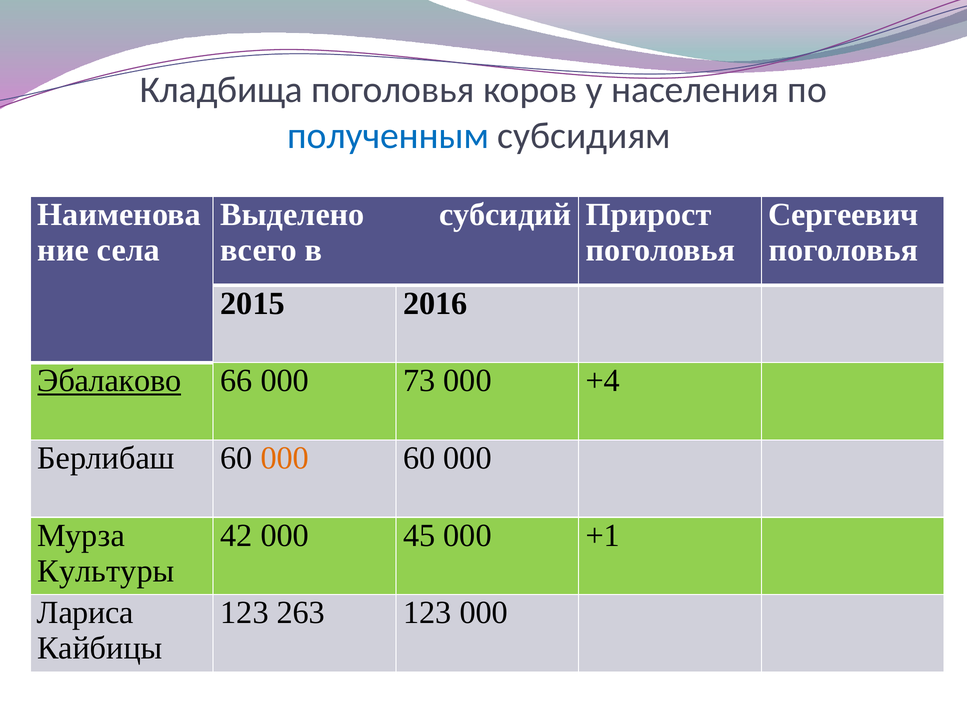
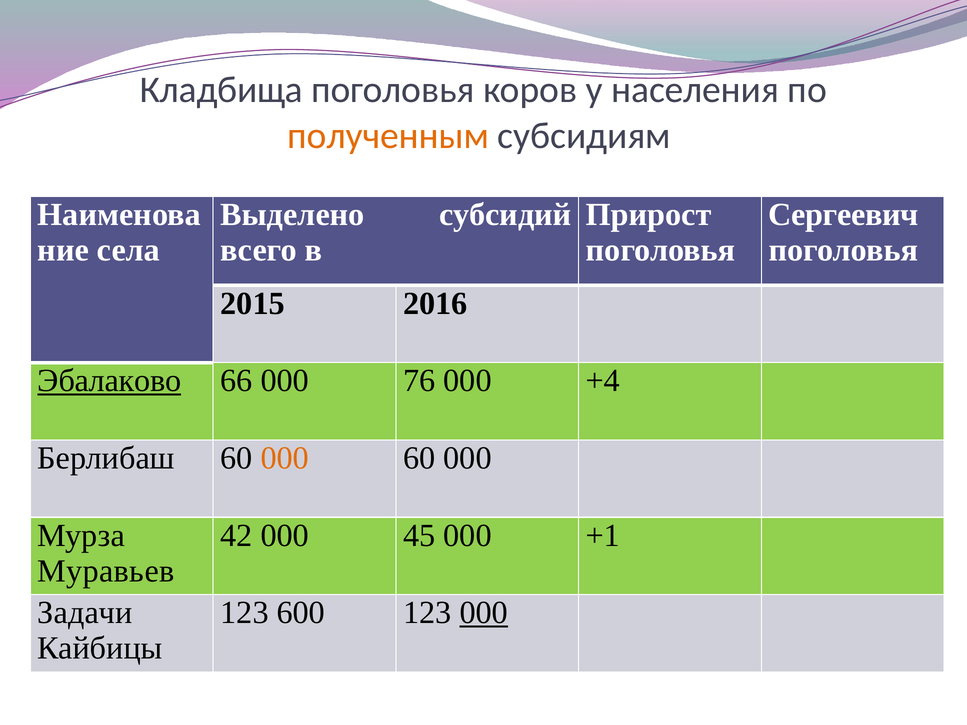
полученным colour: blue -> orange (388, 136)
73: 73 -> 76 (419, 381)
Культуры: Культуры -> Муравьев (106, 571)
Лариса: Лариса -> Задачи (85, 613)
263: 263 -> 600 (301, 613)
000 underline: none -> present (484, 613)
